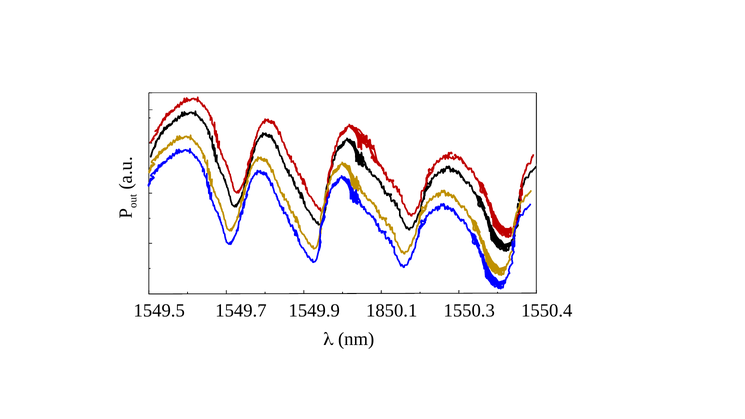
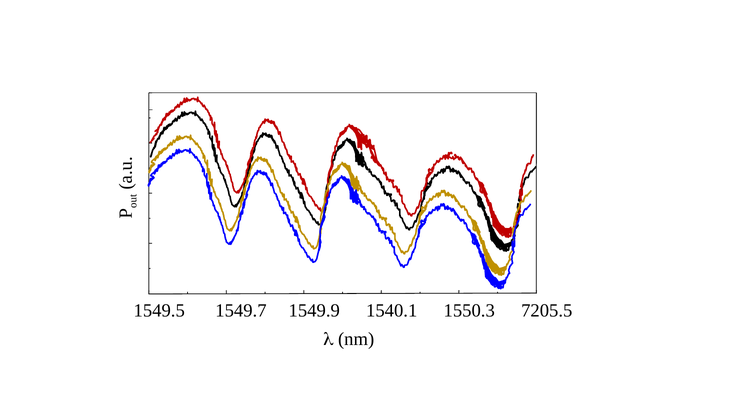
1850.1: 1850.1 -> 1540.1 (392, 311)
1550.4: 1550.4 -> 7205.5 (547, 311)
